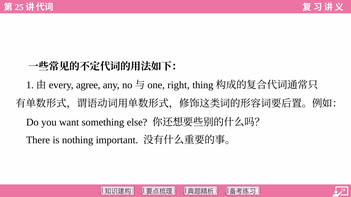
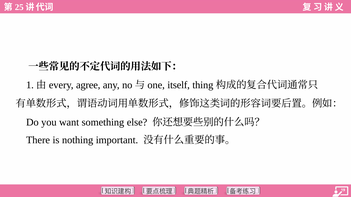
right: right -> itself (179, 85)
